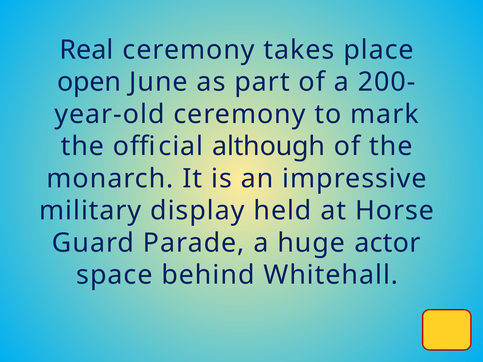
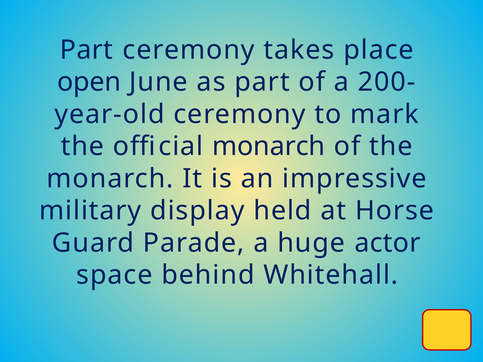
Real: Real -> Part (86, 50)
official although: although -> monarch (269, 146)
